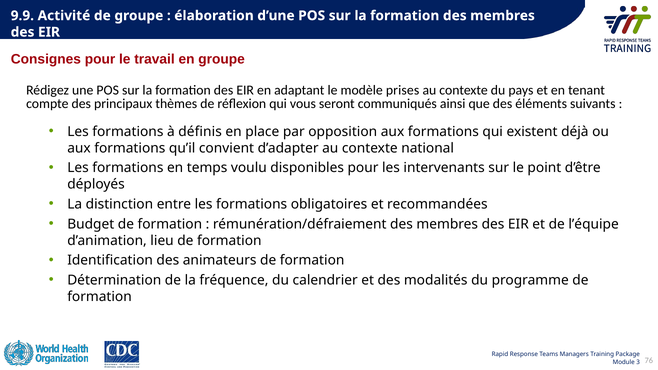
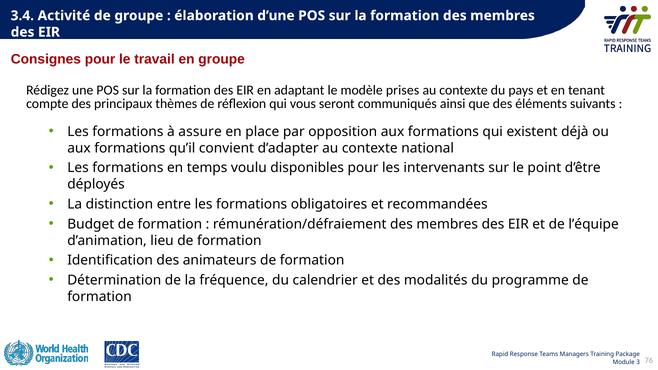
9.9: 9.9 -> 3.4 (22, 16)
définis: définis -> assure (200, 132)
